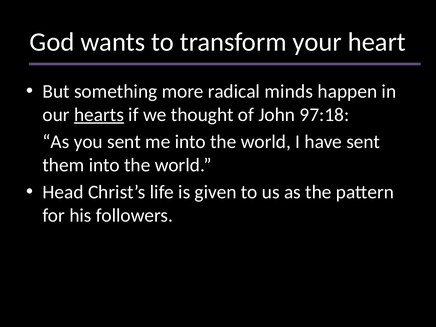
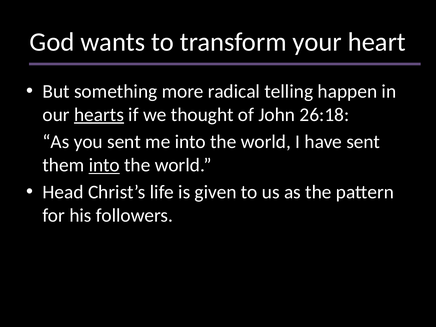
minds: minds -> telling (289, 91)
97:18: 97:18 -> 26:18 (324, 115)
into underline: none -> present (104, 165)
